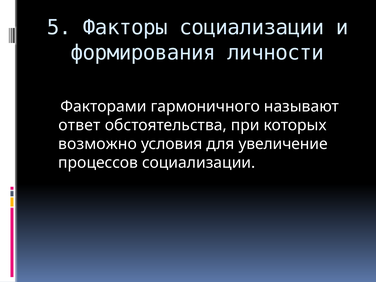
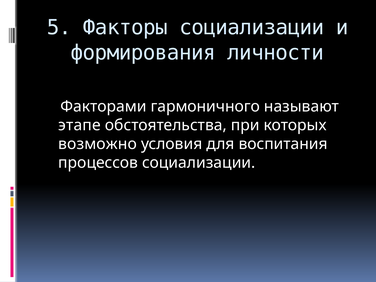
ответ: ответ -> этапе (79, 125)
увеличение: увеличение -> воспитания (283, 144)
